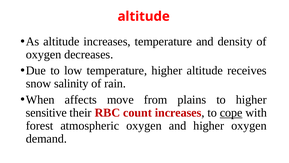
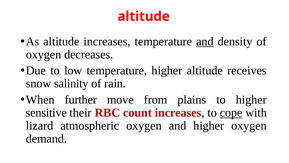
and underline: none -> present (205, 41)
affects: affects -> further (81, 99)
forest: forest -> lizard (40, 125)
